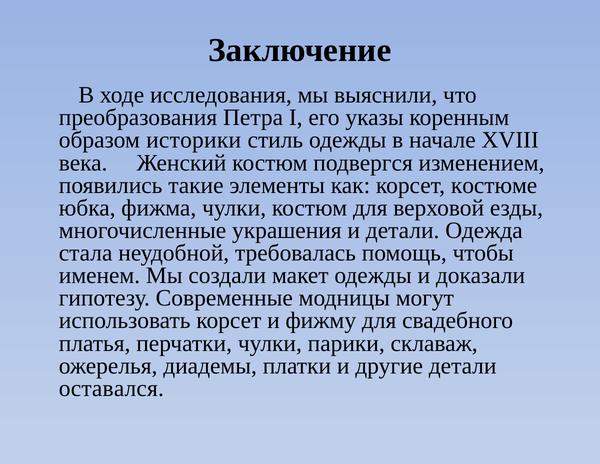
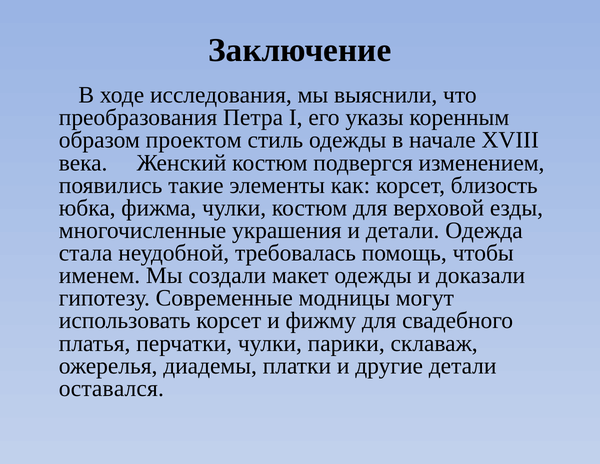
историки: историки -> проектом (194, 140)
костюме: костюме -> близость (494, 185)
